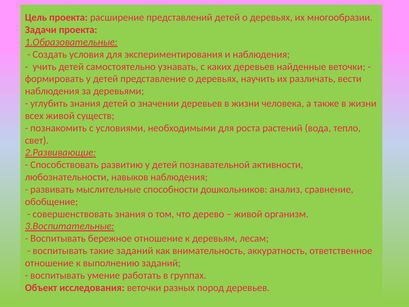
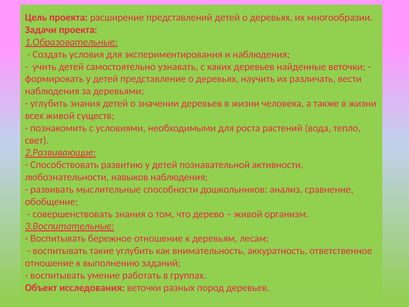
такие заданий: заданий -> углубить (135, 251)
